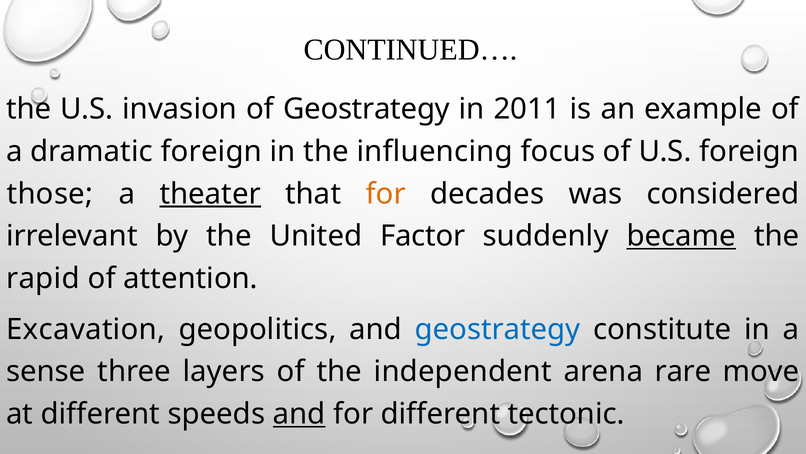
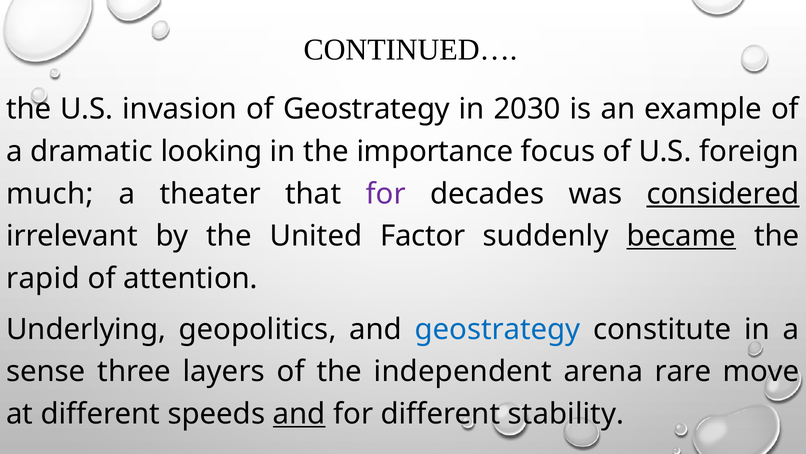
2011: 2011 -> 2030 (527, 109)
dramatic foreign: foreign -> looking (211, 151)
inﬂuencing: inﬂuencing -> importance (435, 151)
those: those -> much (50, 194)
theater underline: present -> none (210, 194)
for colour: orange -> purple (386, 194)
considered underline: none -> present (723, 194)
Excavation: Excavation -> Underlying (86, 329)
tectonic: tectonic -> stability (566, 414)
